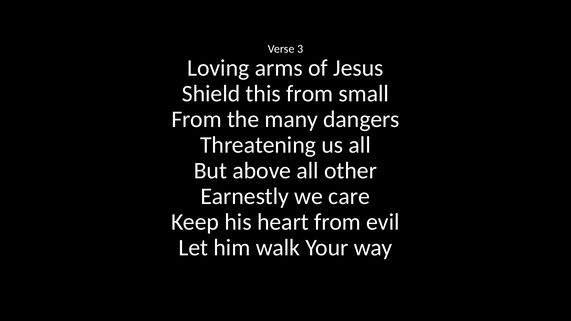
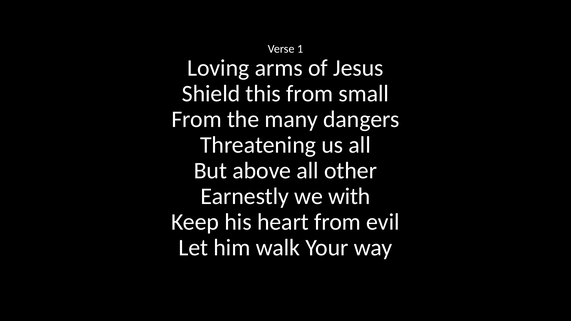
3: 3 -> 1 (300, 49)
care: care -> with (349, 196)
